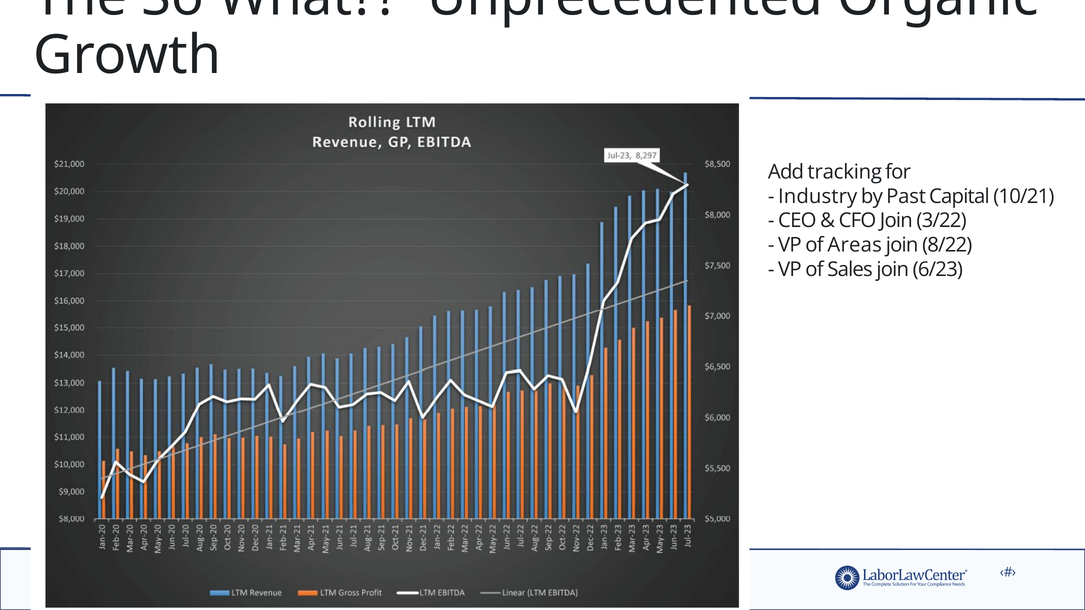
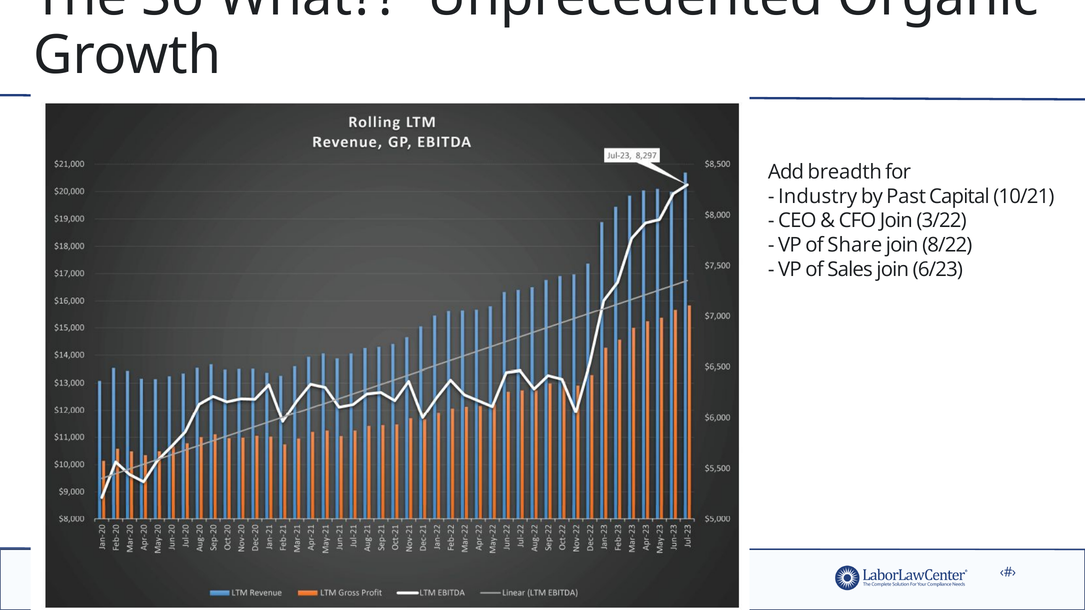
tracking: tracking -> breadth (845, 172)
Areas: Areas -> Share (855, 245)
